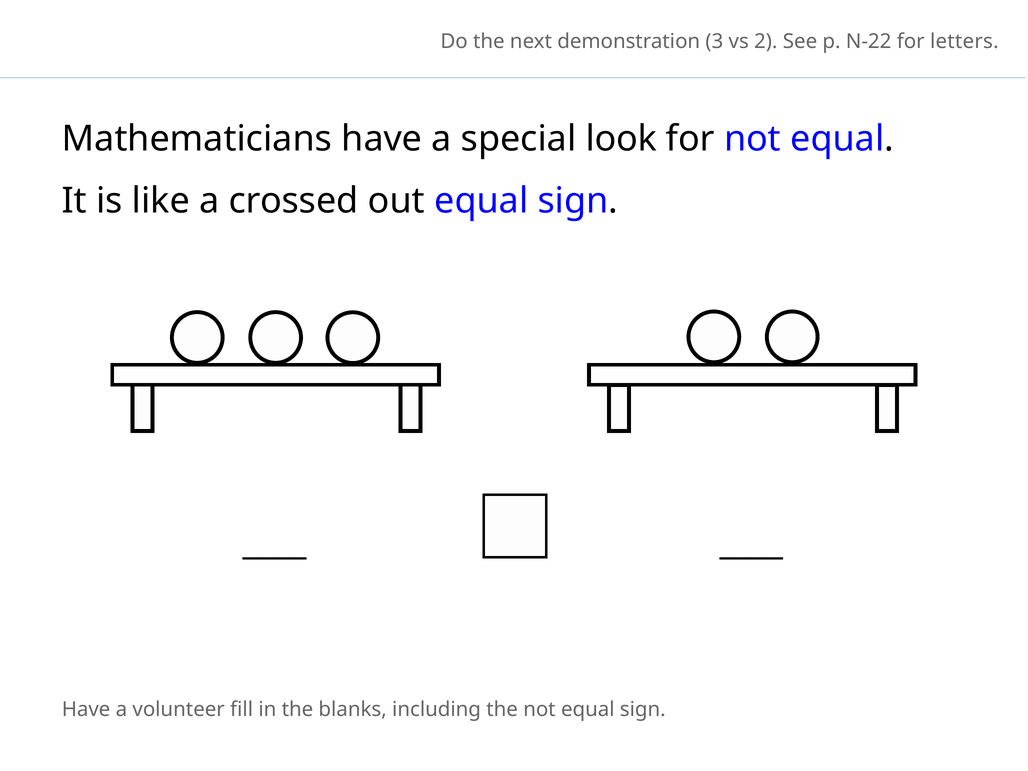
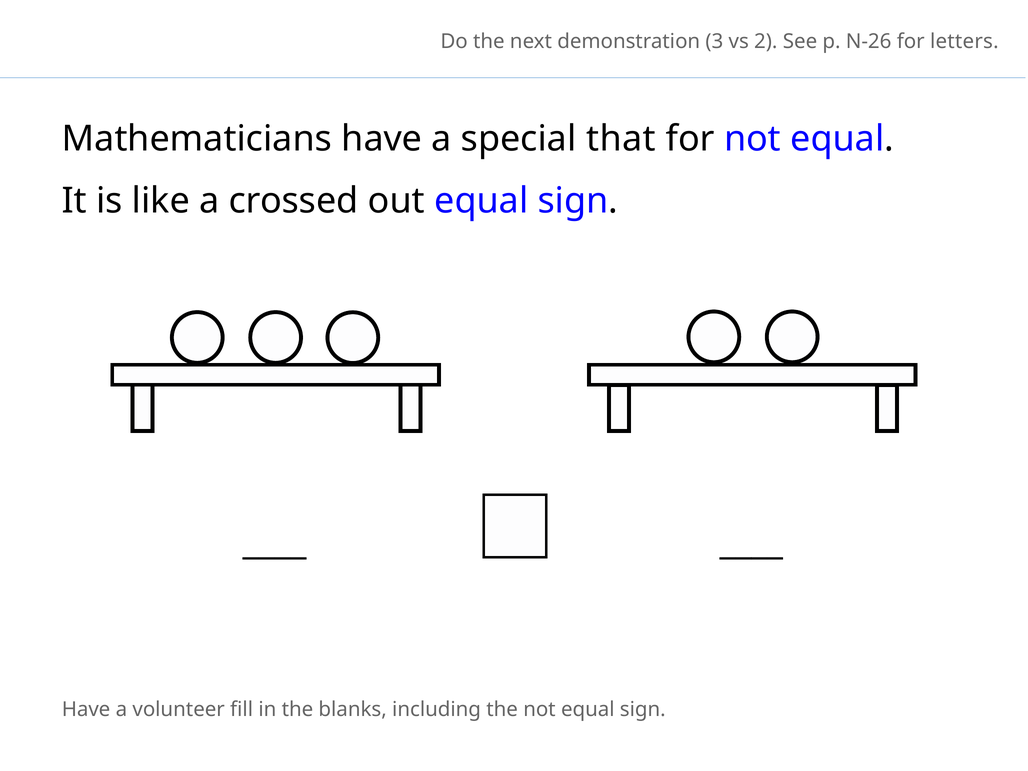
N-22: N-22 -> N-26 (869, 41)
look: look -> that (621, 139)
